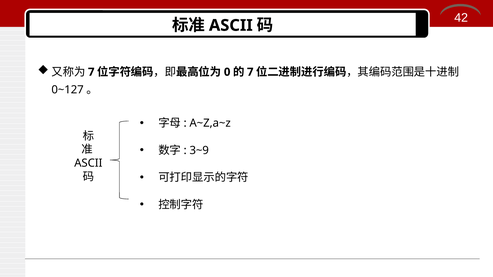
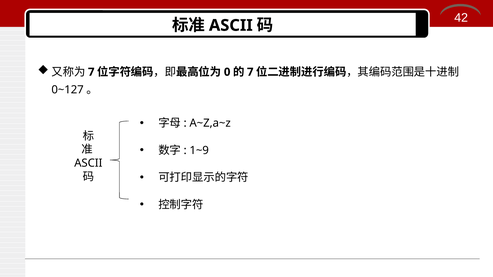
3~9: 3~9 -> 1~9 (199, 151)
